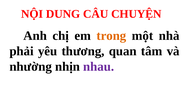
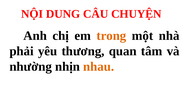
nhau colour: purple -> orange (99, 66)
